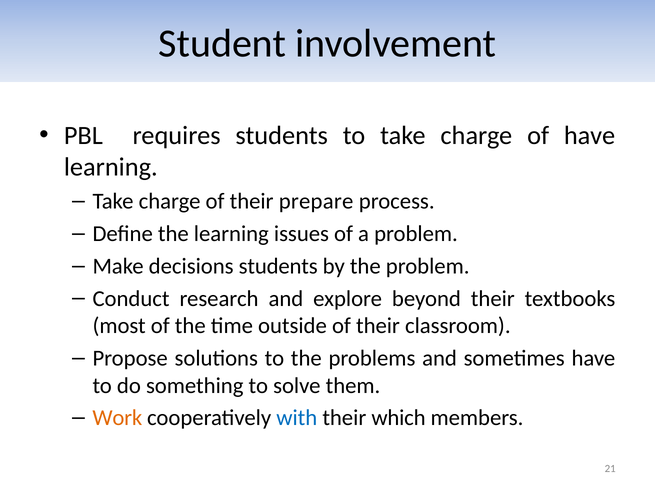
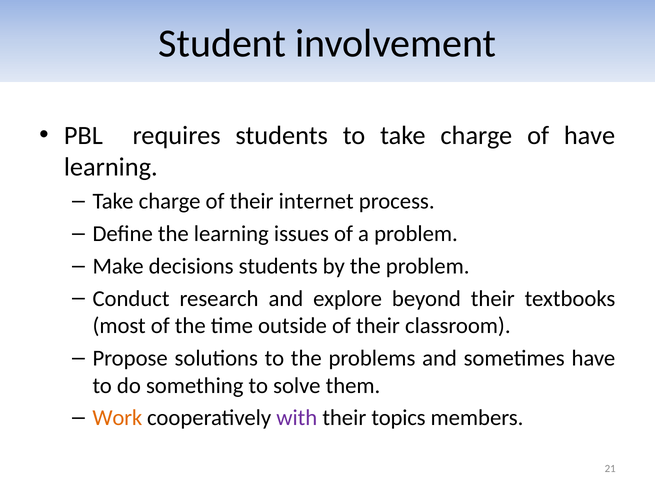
prepare: prepare -> internet (316, 202)
with colour: blue -> purple (297, 418)
which: which -> topics (398, 418)
